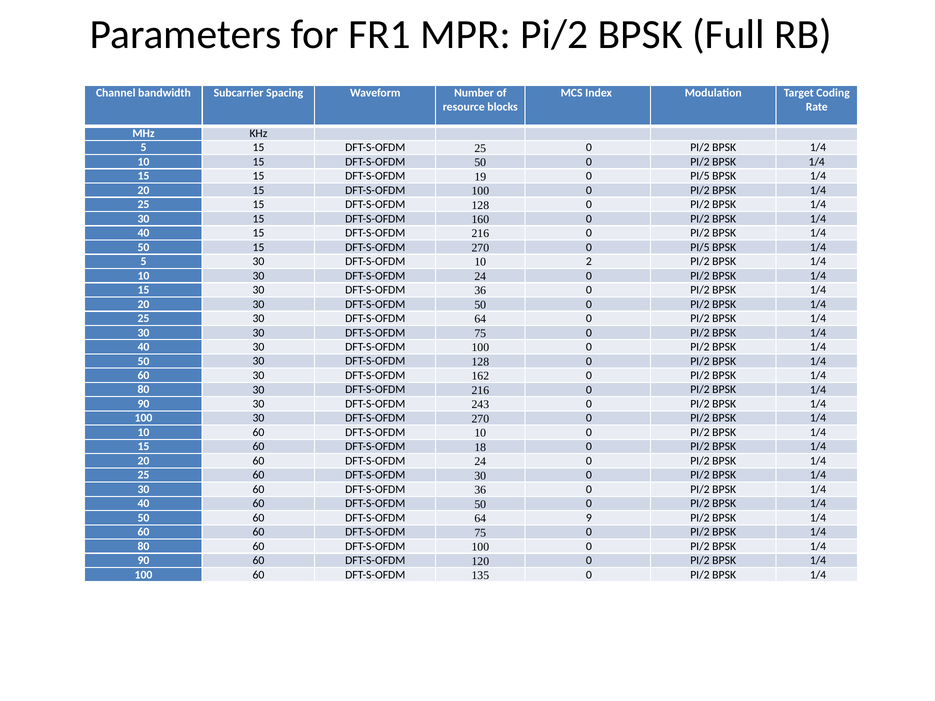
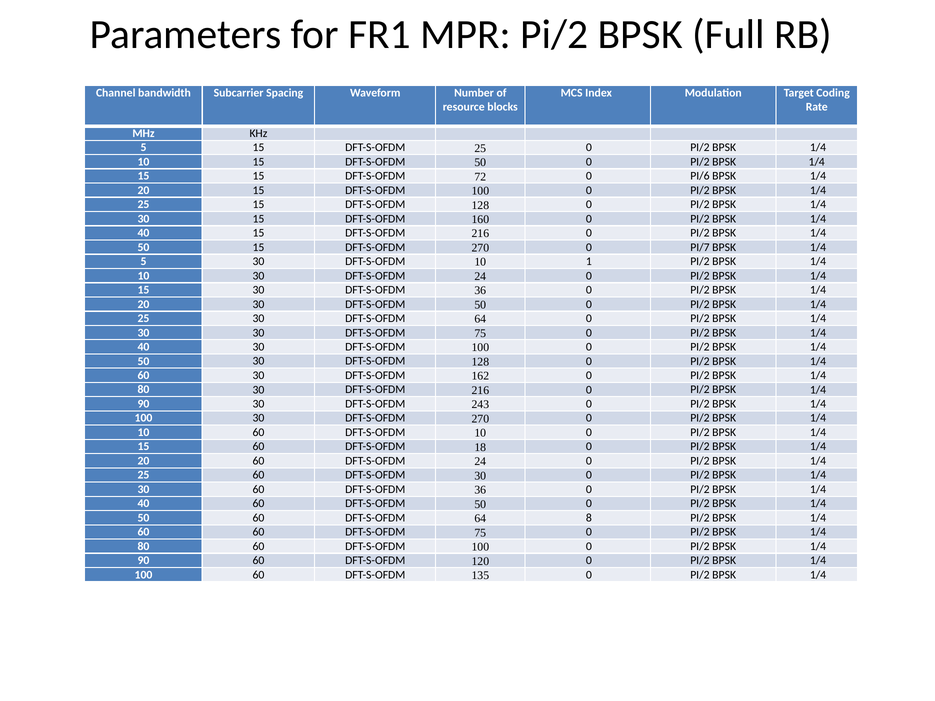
19: 19 -> 72 (480, 177)
PI/5: PI/5 -> PI/6 (700, 176)
270 0 PI/5: PI/5 -> PI/7 (700, 247)
2: 2 -> 1 (589, 262)
9: 9 -> 8 (589, 518)
